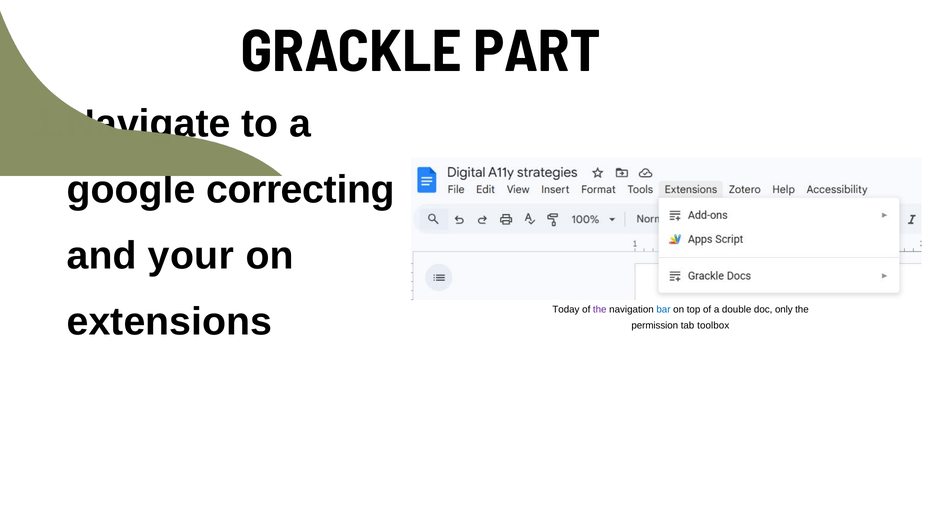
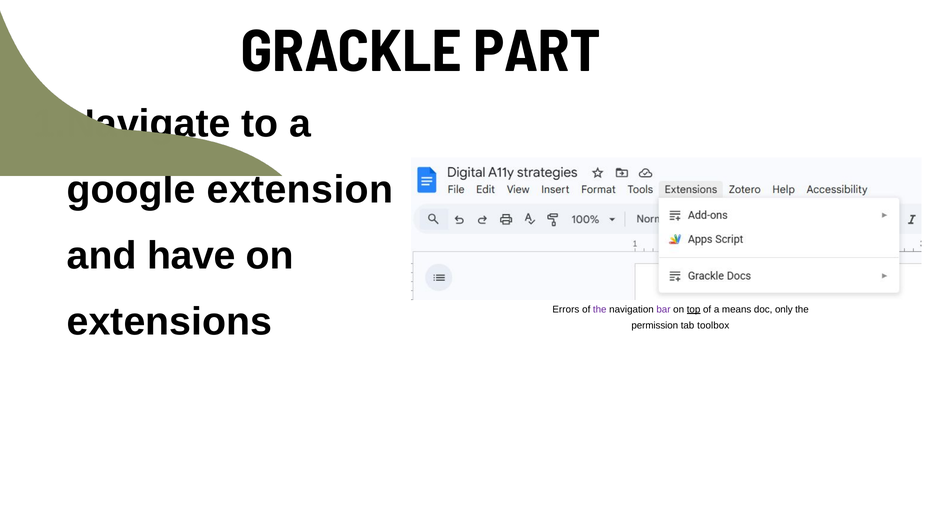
correcting: correcting -> extension (300, 190)
your: your -> have (191, 256)
Today: Today -> Errors (566, 310)
bar colour: blue -> purple (663, 310)
top underline: none -> present (694, 310)
double: double -> means (737, 310)
